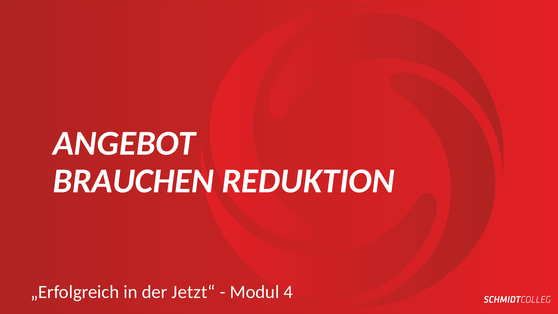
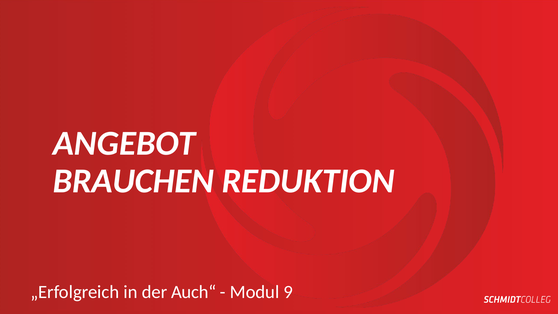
Jetzt“: Jetzt“ -> Auch“ (194, 292)
4: 4 -> 9 (288, 292)
